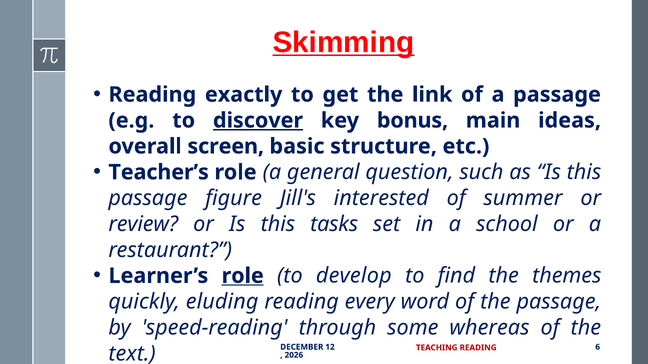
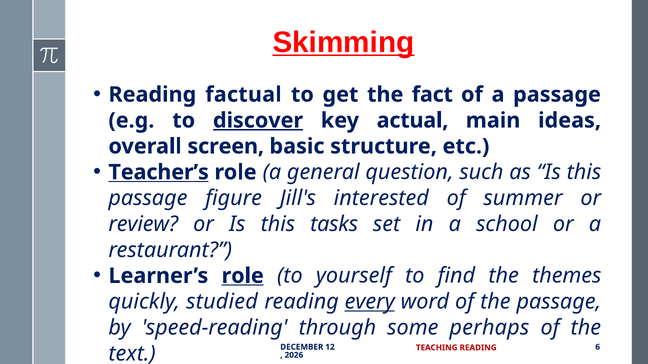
exactly: exactly -> factual (243, 95)
link: link -> fact (432, 95)
bonus: bonus -> actual (413, 121)
Teacher’s underline: none -> present (159, 172)
develop: develop -> yourself (354, 276)
eluding: eluding -> studied (222, 302)
every underline: none -> present (370, 302)
whereas: whereas -> perhaps (489, 328)
